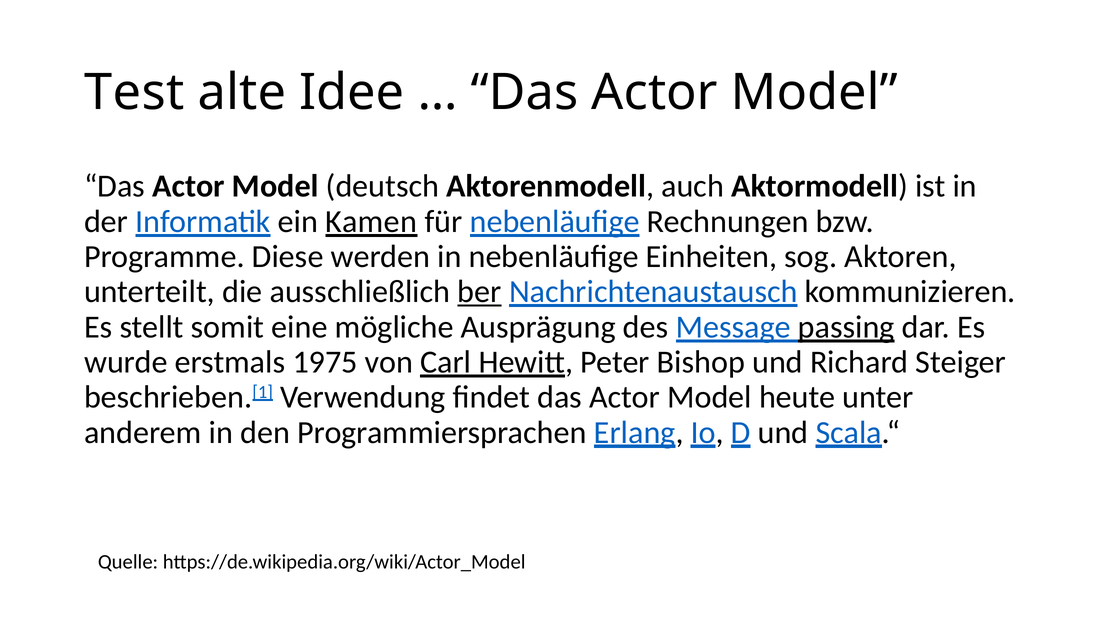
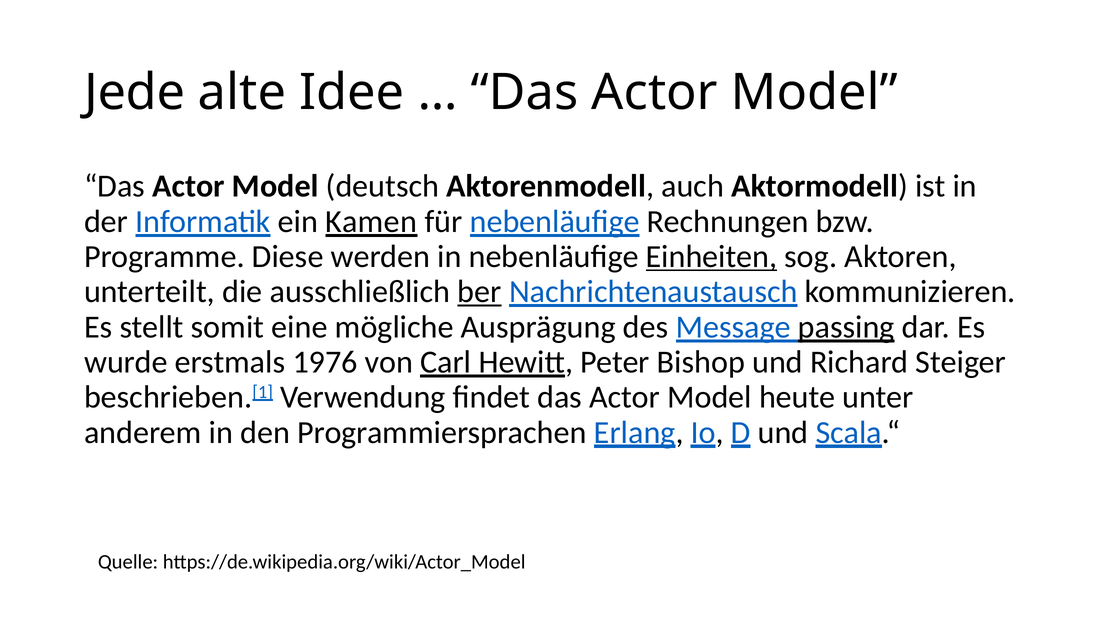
Test: Test -> Jede (135, 93)
Einheiten underline: none -> present (712, 257)
1975: 1975 -> 1976 (325, 363)
